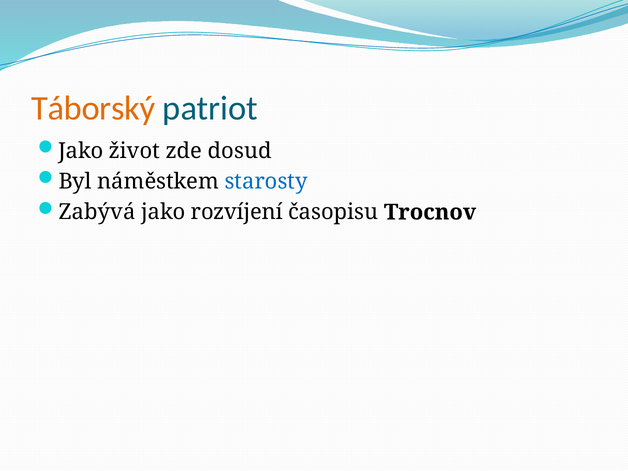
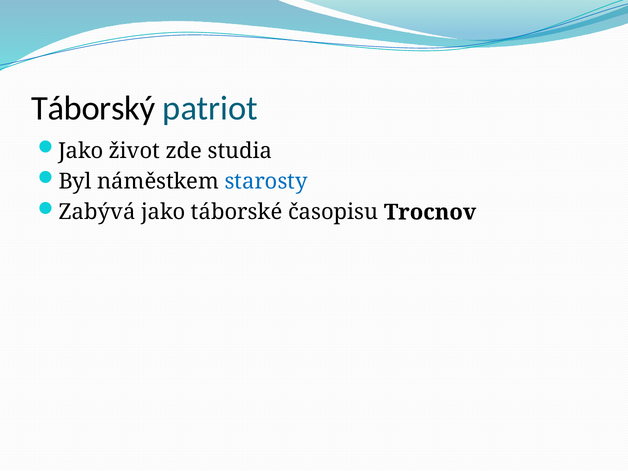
Táborský colour: orange -> black (93, 109)
dosud: dosud -> studia (240, 151)
rozvíjení: rozvíjení -> táborské (237, 212)
